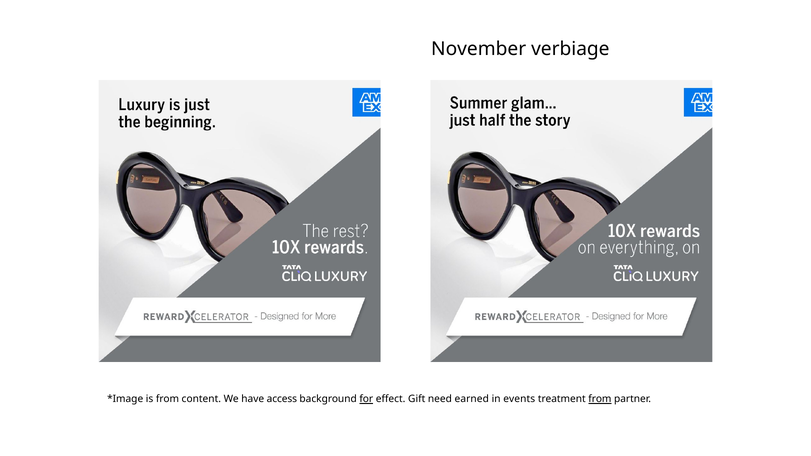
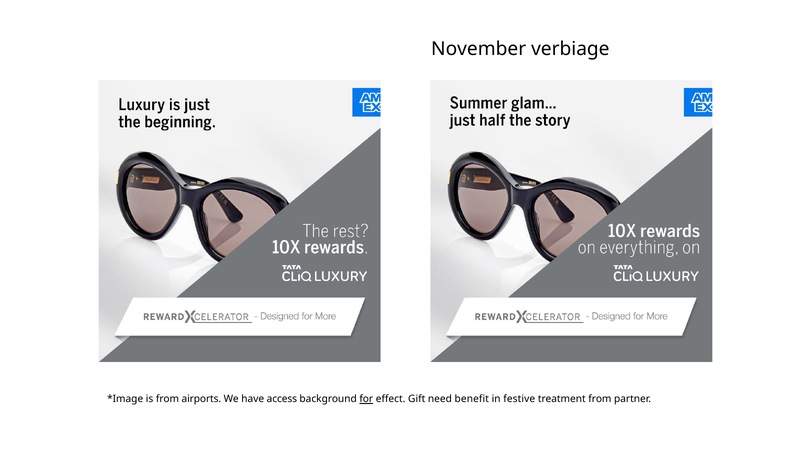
content: content -> airports (201, 399)
earned: earned -> benefit (472, 399)
events: events -> festive (519, 399)
from underline: present -> none (600, 399)
